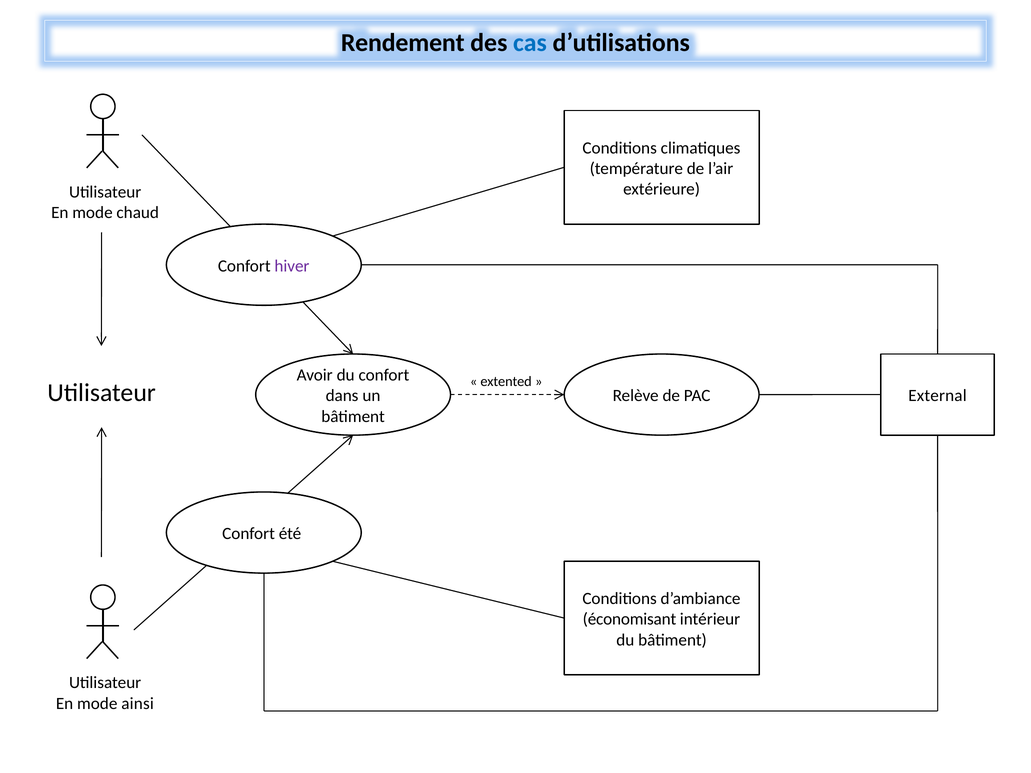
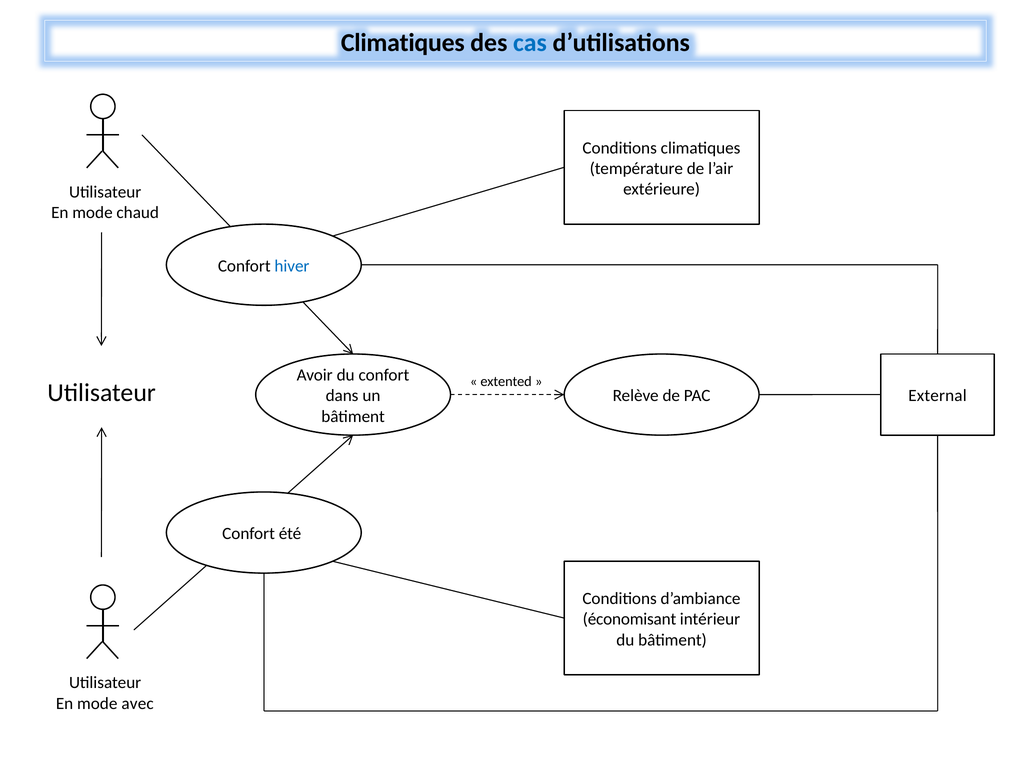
Rendement: Rendement -> Climatiques (403, 43)
hiver colour: purple -> blue (292, 266)
ainsi: ainsi -> avec (138, 704)
